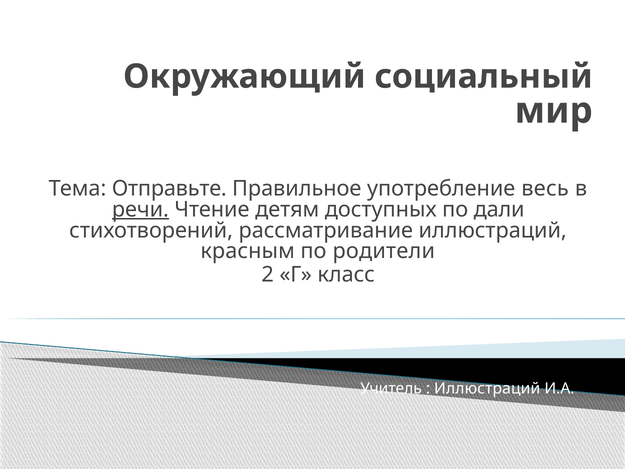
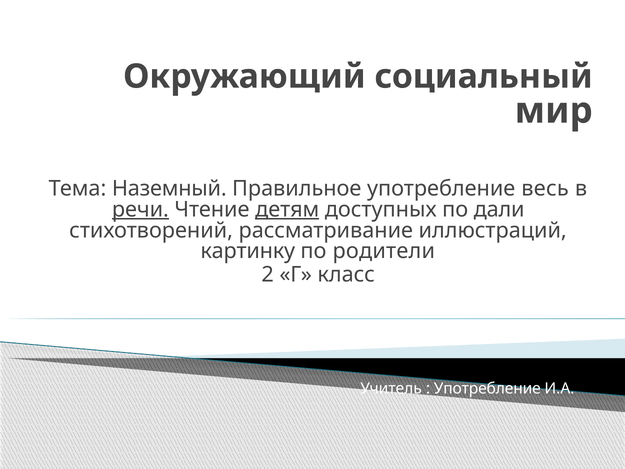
Отправьте: Отправьте -> Наземный (169, 189)
детям underline: none -> present (287, 209)
красным: красным -> картинку (248, 251)
Иллюстраций: Иллюстраций -> Употребление (487, 389)
